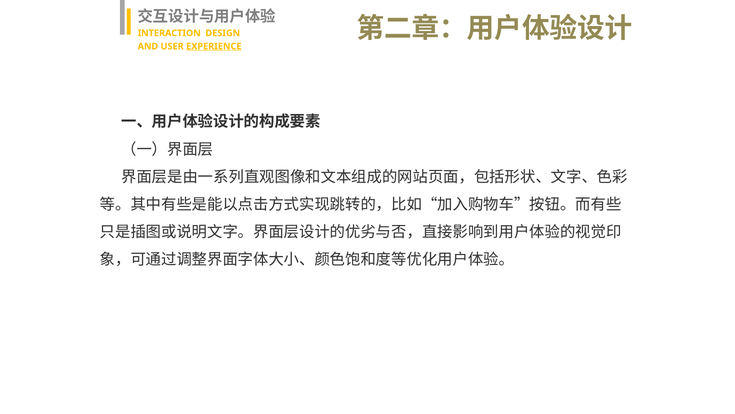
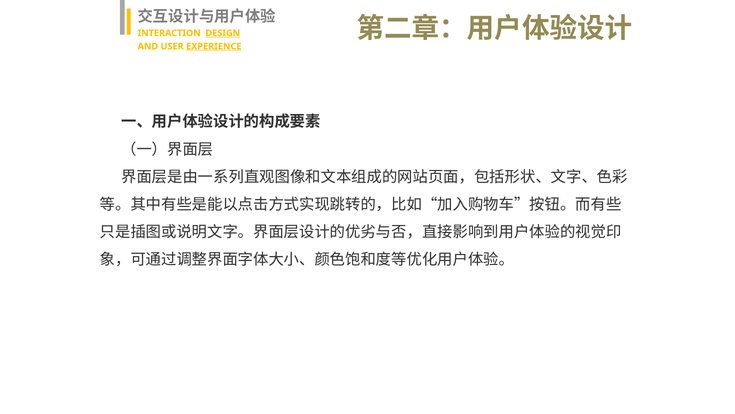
DESIGN underline: none -> present (223, 33)
